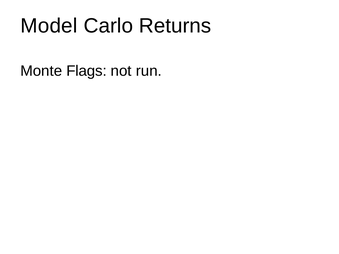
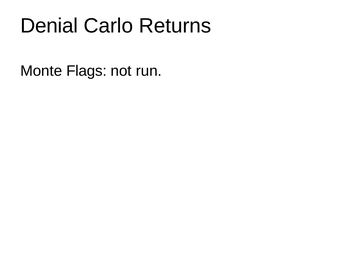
Model: Model -> Denial (49, 26)
